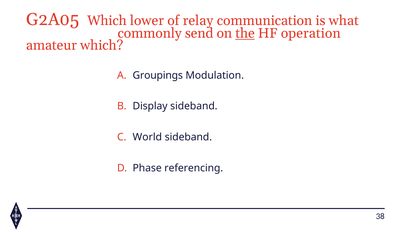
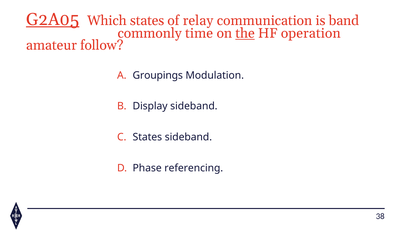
G2A05 underline: none -> present (53, 19)
Which lower: lower -> states (147, 21)
what: what -> band (344, 21)
send: send -> time (199, 33)
amateur which: which -> follow (102, 45)
World: World -> States (147, 137)
